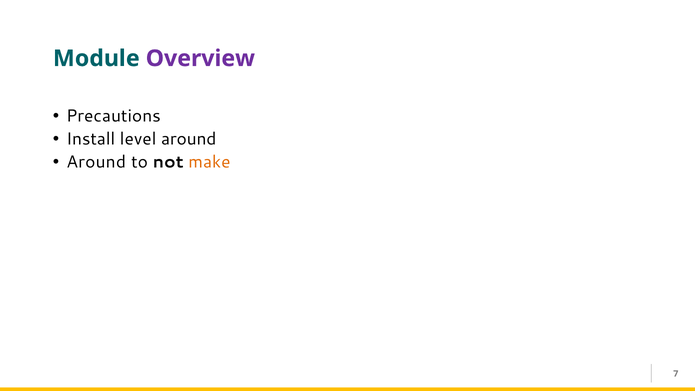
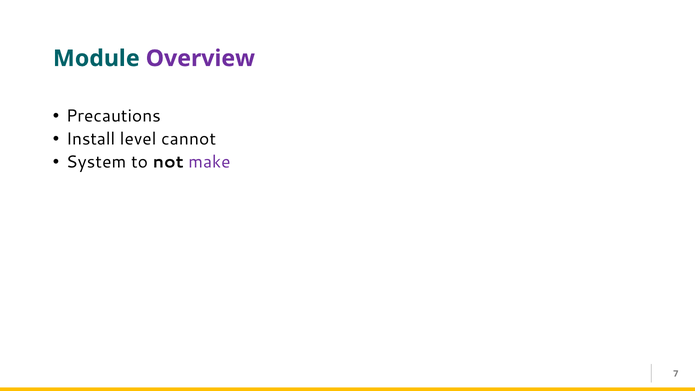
level around: around -> cannot (189, 139)
Around: Around -> System (96, 162)
make colour: orange -> purple (209, 162)
